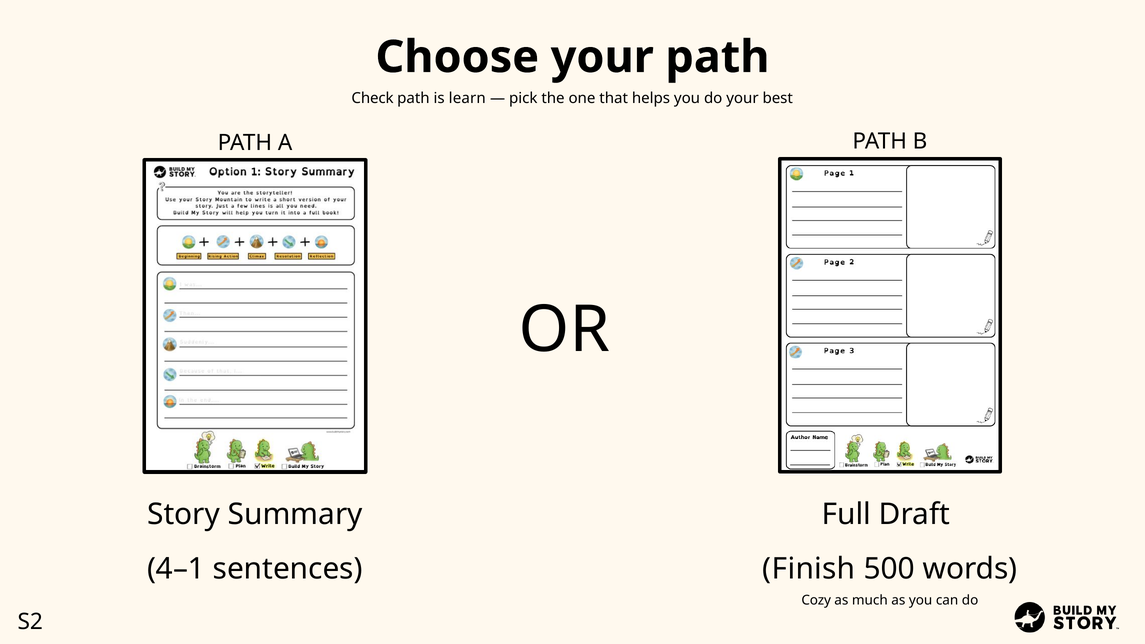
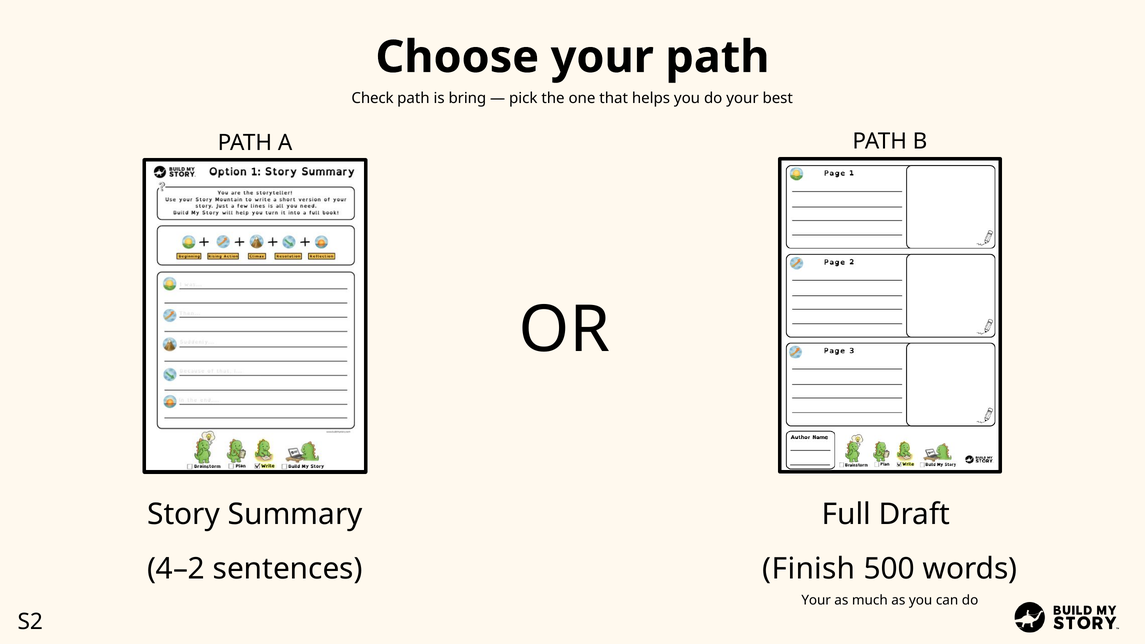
learn: learn -> bring (467, 98)
4–1: 4–1 -> 4–2 (176, 569)
Cozy: Cozy -> Your (816, 600)
